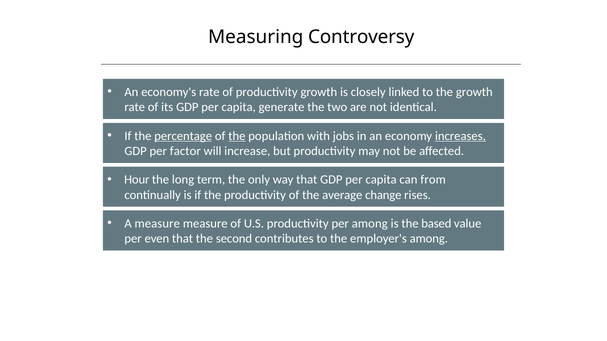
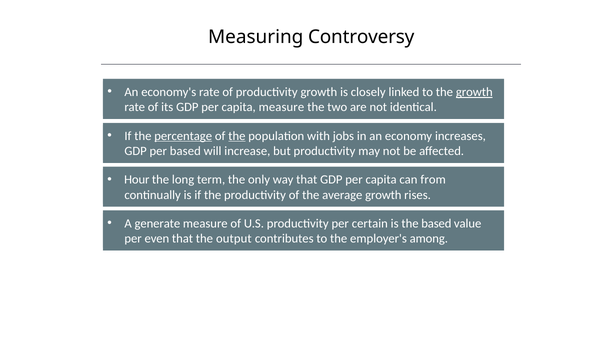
growth underline: none -> present (474, 92)
capita generate: generate -> measure (281, 107)
increases underline: present -> none (460, 136)
per factor: factor -> based (185, 151)
average change: change -> growth (383, 195)
A measure: measure -> generate (157, 224)
per among: among -> certain (370, 224)
second: second -> output (234, 239)
